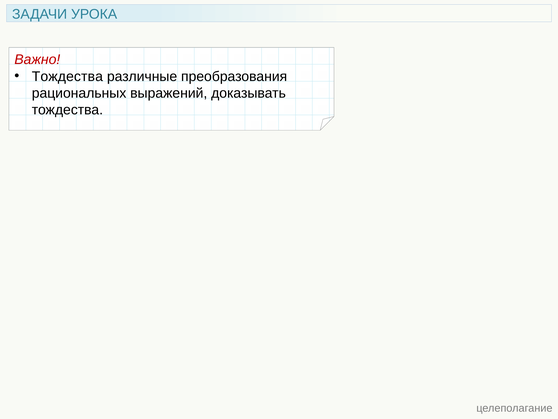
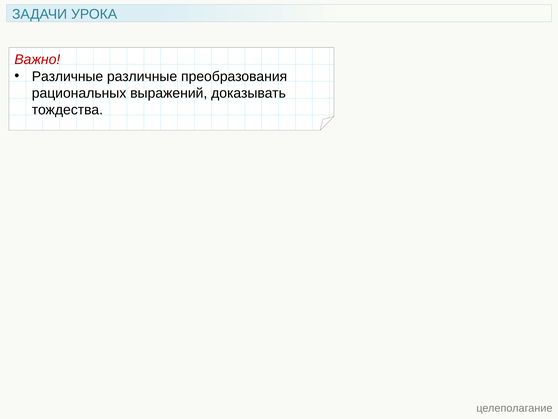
Тождества: Тождества -> Различные (67, 76)
